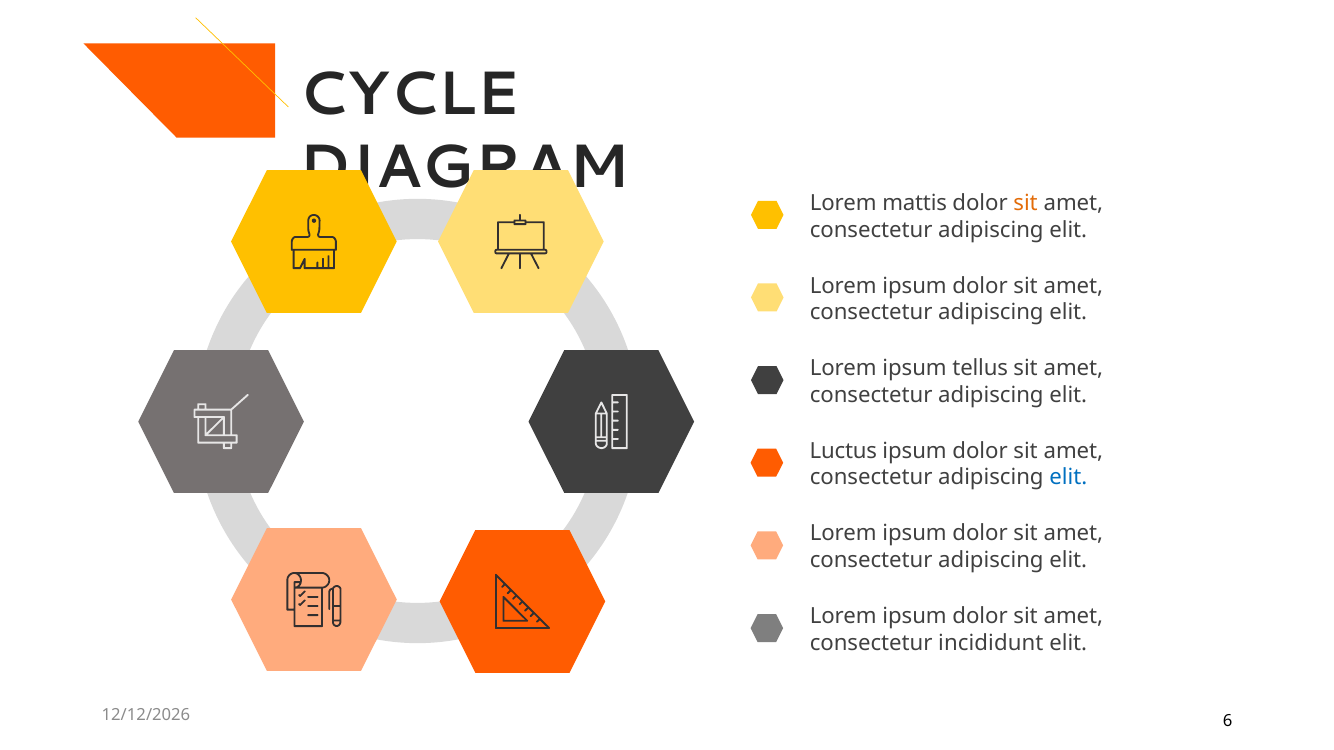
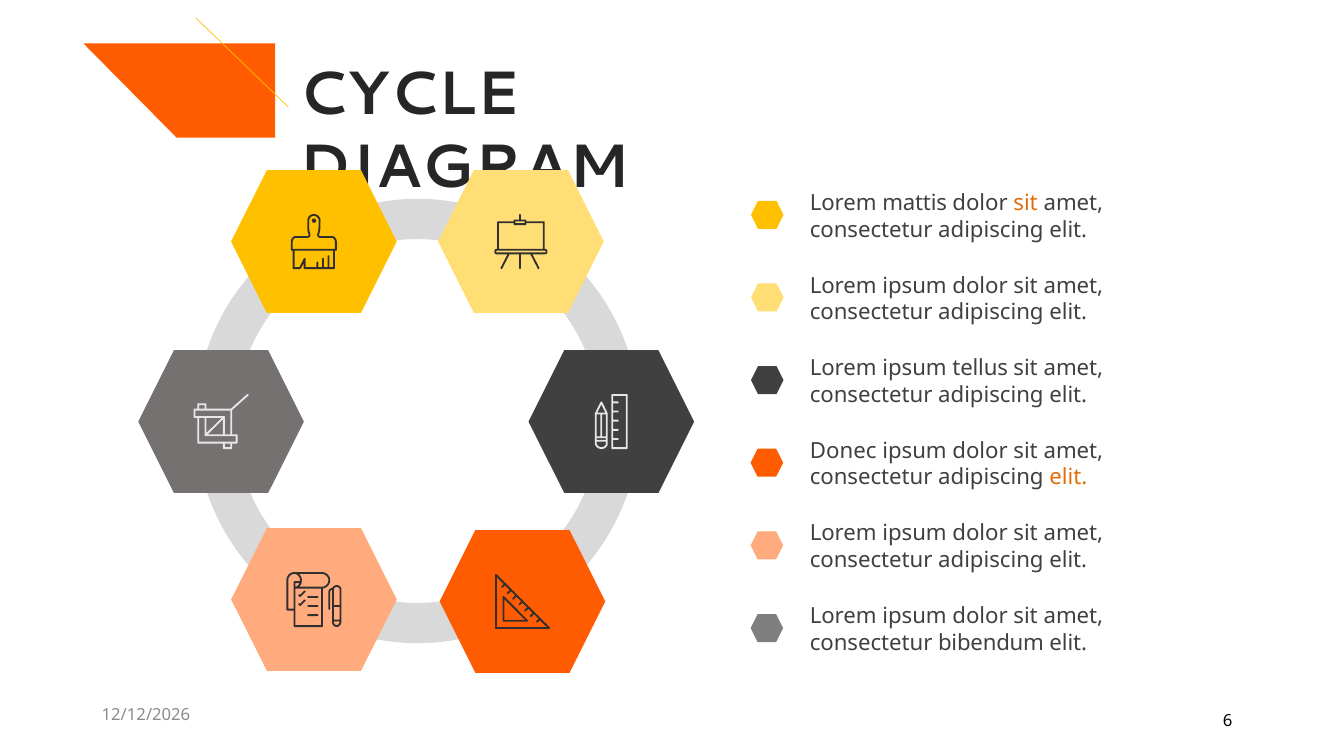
Luctus: Luctus -> Donec (843, 451)
elit colour: blue -> orange (1068, 478)
incididunt: incididunt -> bibendum (991, 643)
